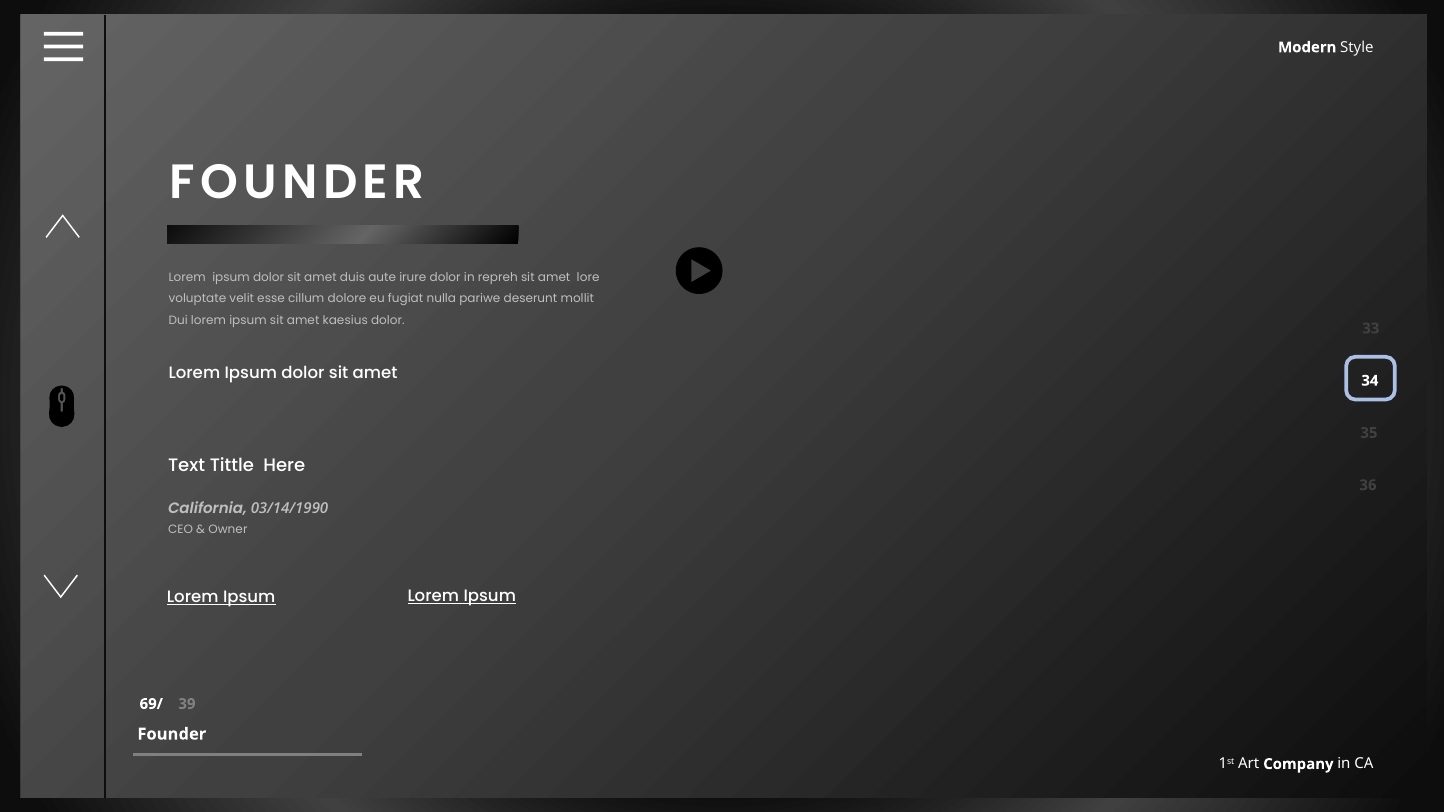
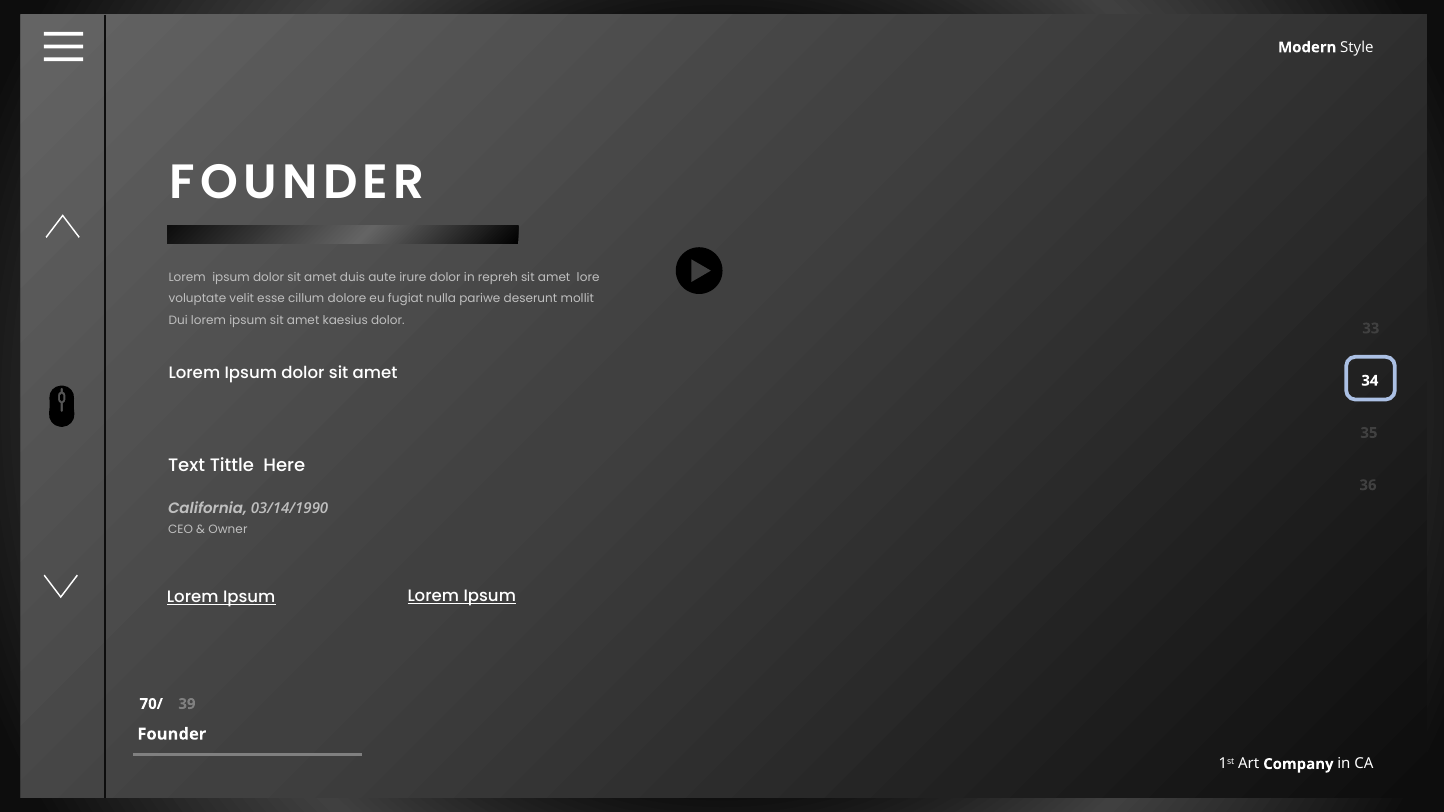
69/: 69/ -> 70/ (151, 704)
